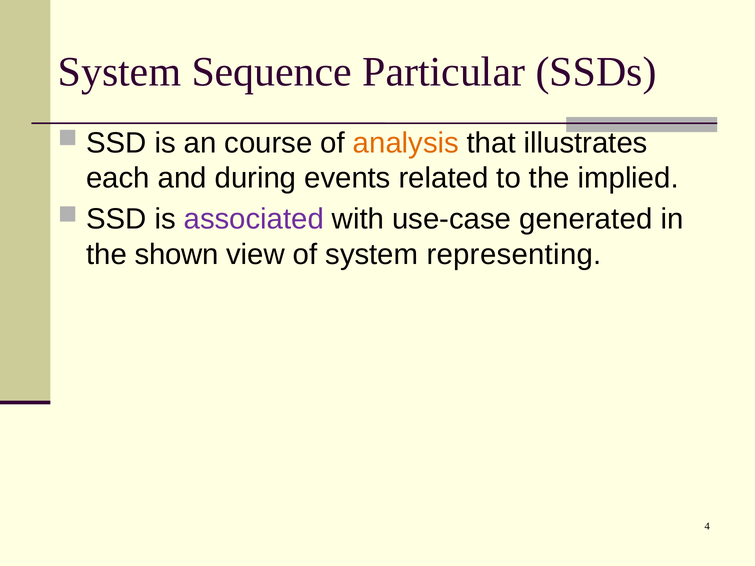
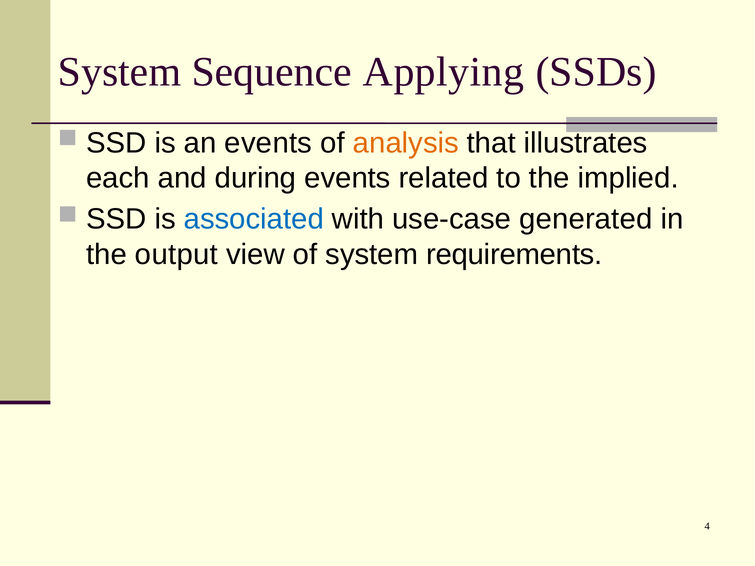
Particular: Particular -> Applying (444, 72)
an course: course -> events (268, 143)
associated colour: purple -> blue (254, 219)
shown: shown -> output (176, 255)
representing: representing -> requirements (514, 255)
